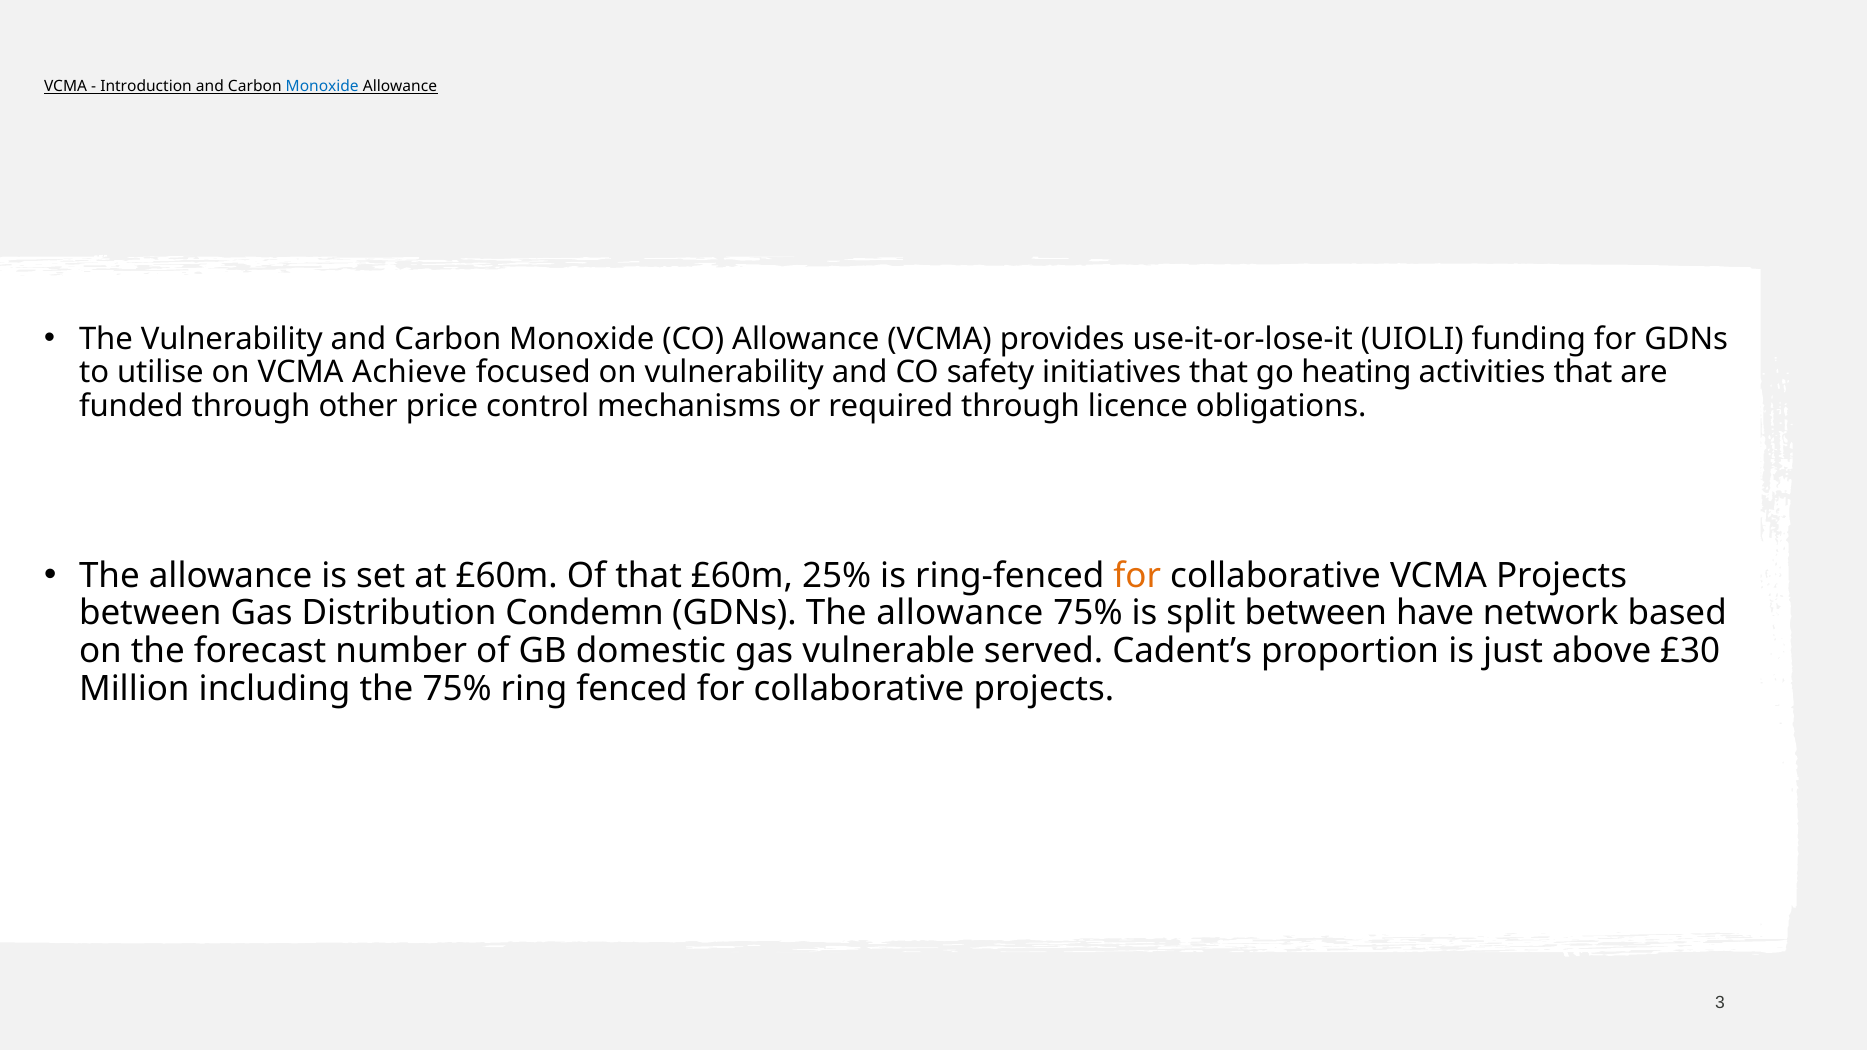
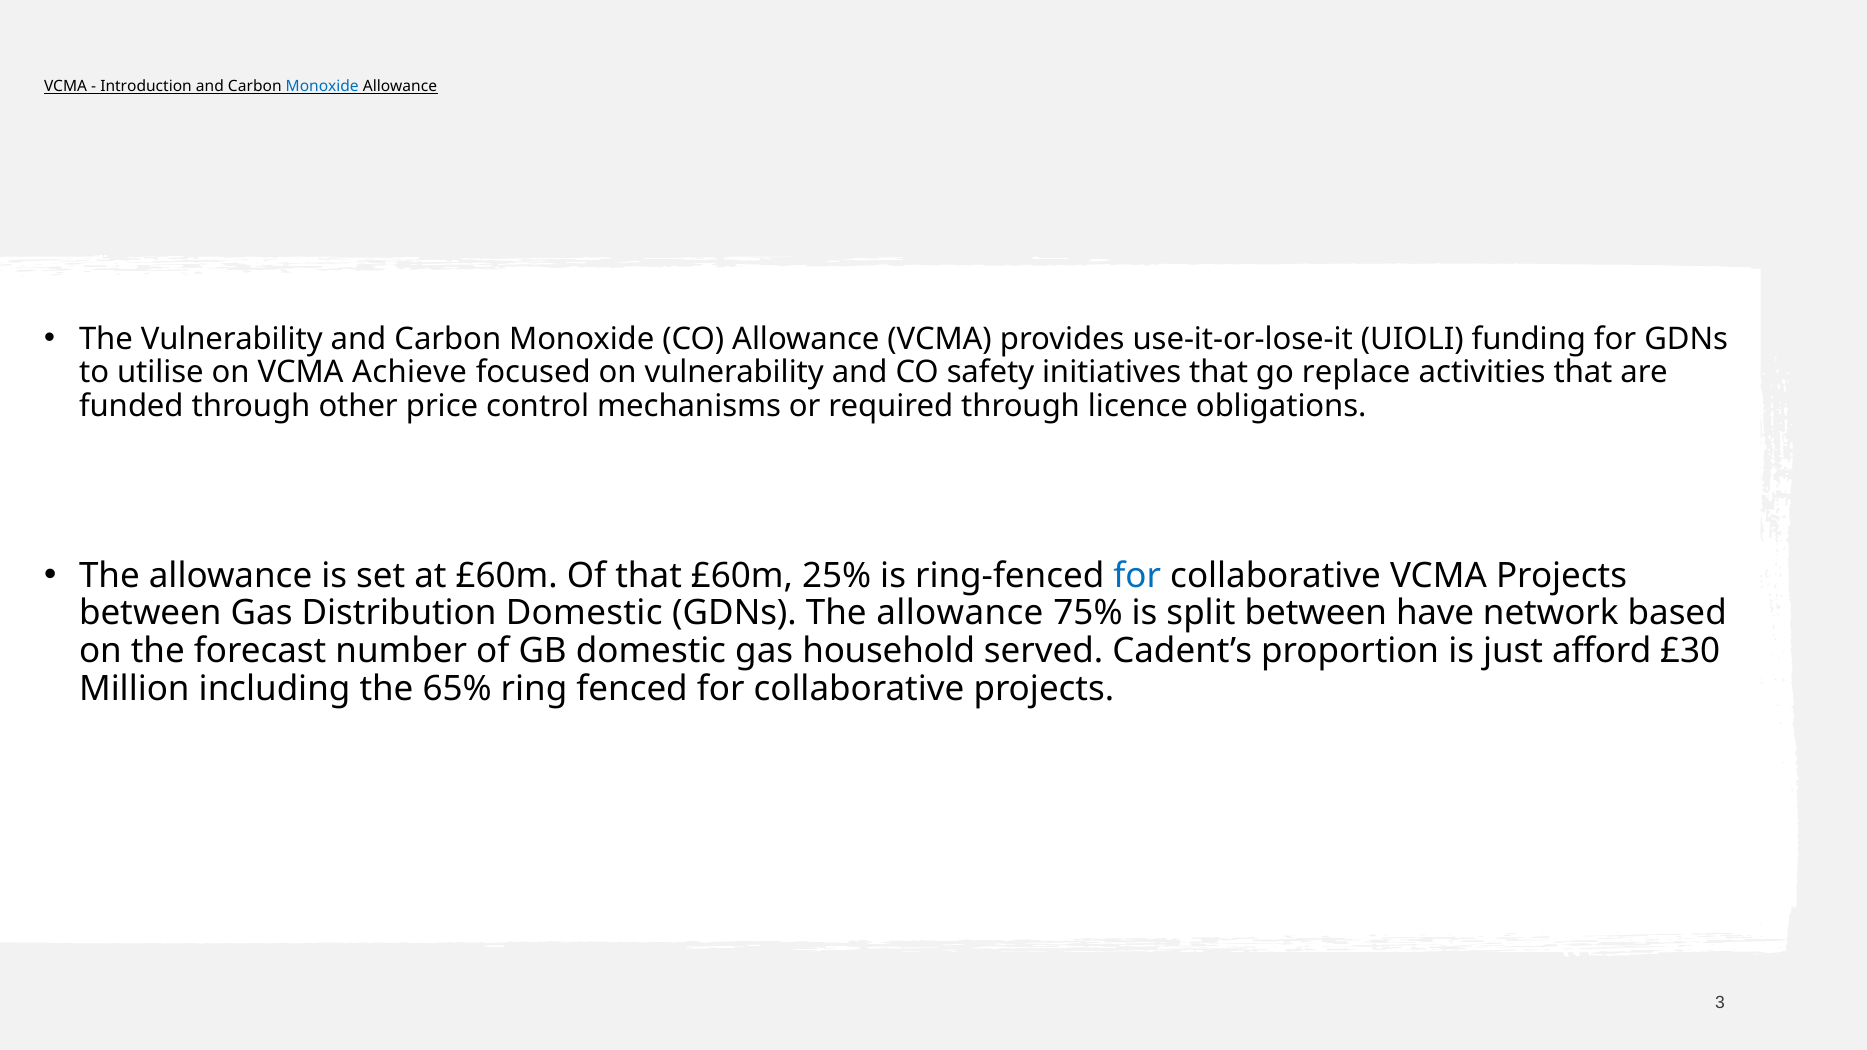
heating: heating -> replace (1356, 372)
for colour: orange -> blue (1137, 576)
Distribution Condemn: Condemn -> Domestic (584, 613)
vulnerable: vulnerable -> household (889, 651)
above: above -> afford (1602, 651)
the 75%: 75% -> 65% (457, 689)
